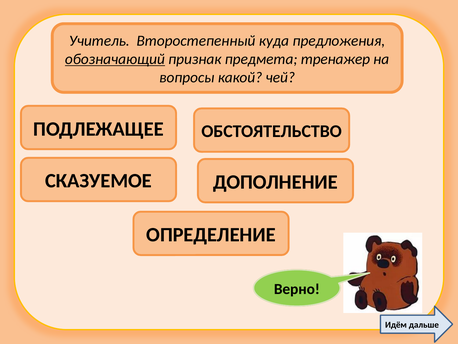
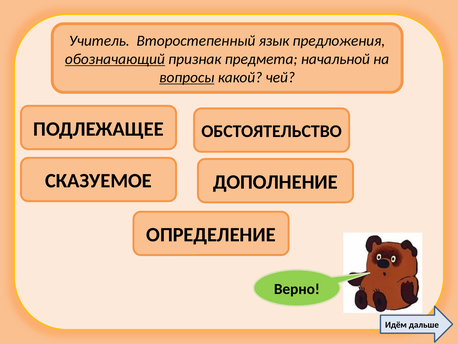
куда: куда -> язык (274, 41)
тренажер: тренажер -> начальной (335, 59)
вопросы underline: none -> present (187, 77)
